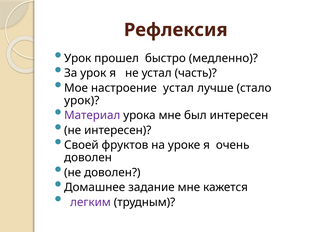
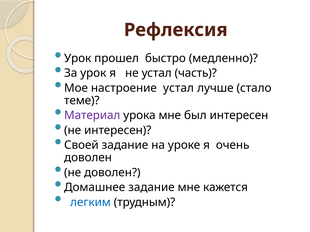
урок: урок -> теме (82, 101)
Своей фруктов: фруктов -> задание (125, 145)
легким colour: purple -> blue (90, 203)
